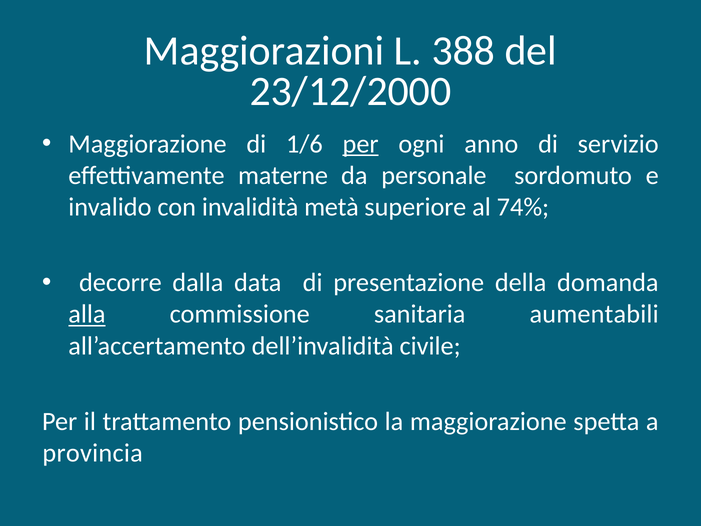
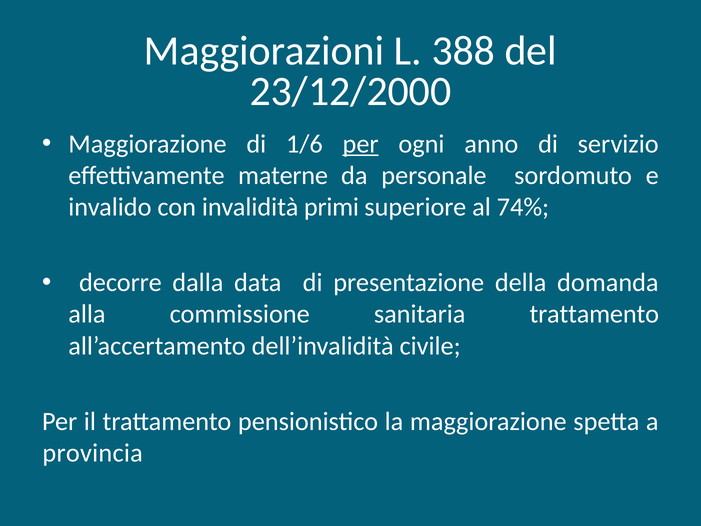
metà: metà -> primi (331, 207)
alla underline: present -> none (87, 314)
sanitaria aumentabili: aumentabili -> trattamento (594, 314)
